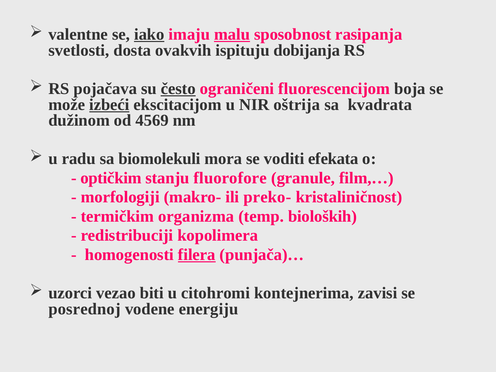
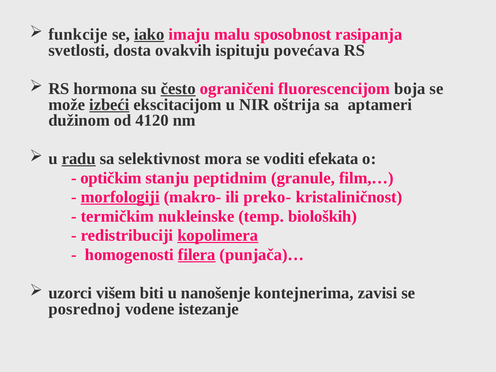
valentne: valentne -> funkcije (78, 35)
malu underline: present -> none (232, 35)
dobijanja: dobijanja -> povećava (307, 50)
pojačava: pojačava -> hormona (105, 89)
kvadrata: kvadrata -> aptameri (380, 105)
4569: 4569 -> 4120 (152, 120)
radu underline: none -> present (79, 159)
biomolekuli: biomolekuli -> selektivnost (159, 159)
fluorofore: fluorofore -> peptidnim (230, 178)
morfologiji underline: none -> present (120, 197)
organizma: organizma -> nukleinske (196, 216)
kopolimera underline: none -> present (218, 236)
vezao: vezao -> višem (116, 293)
citohromi: citohromi -> nanošenje (216, 293)
energiju: energiju -> istezanje (209, 309)
